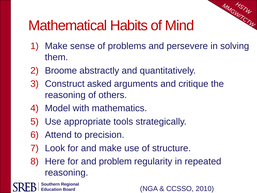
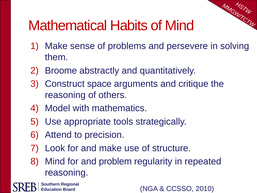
asked: asked -> space (99, 84)
Here: Here -> Mind (55, 161)
